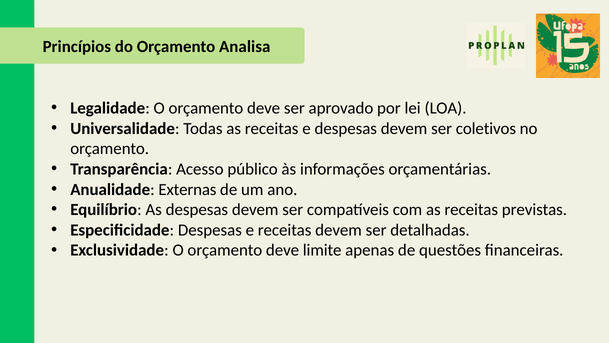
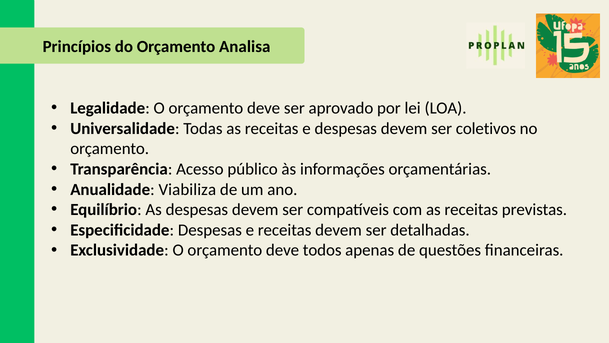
Externas: Externas -> Viabiliza (187, 189)
limite: limite -> todos (322, 250)
